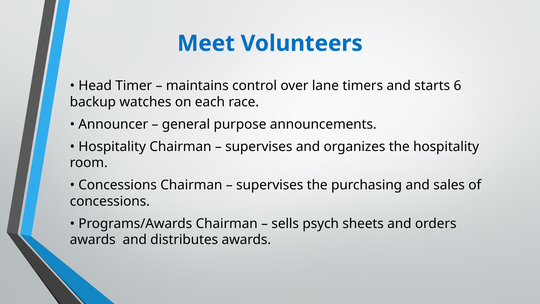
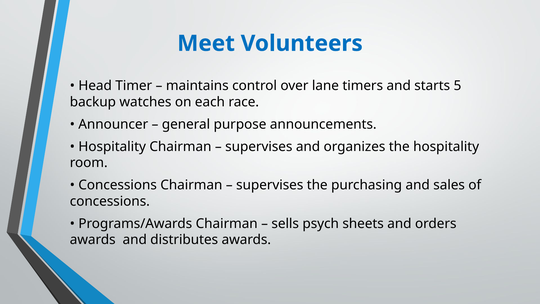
6: 6 -> 5 (457, 86)
